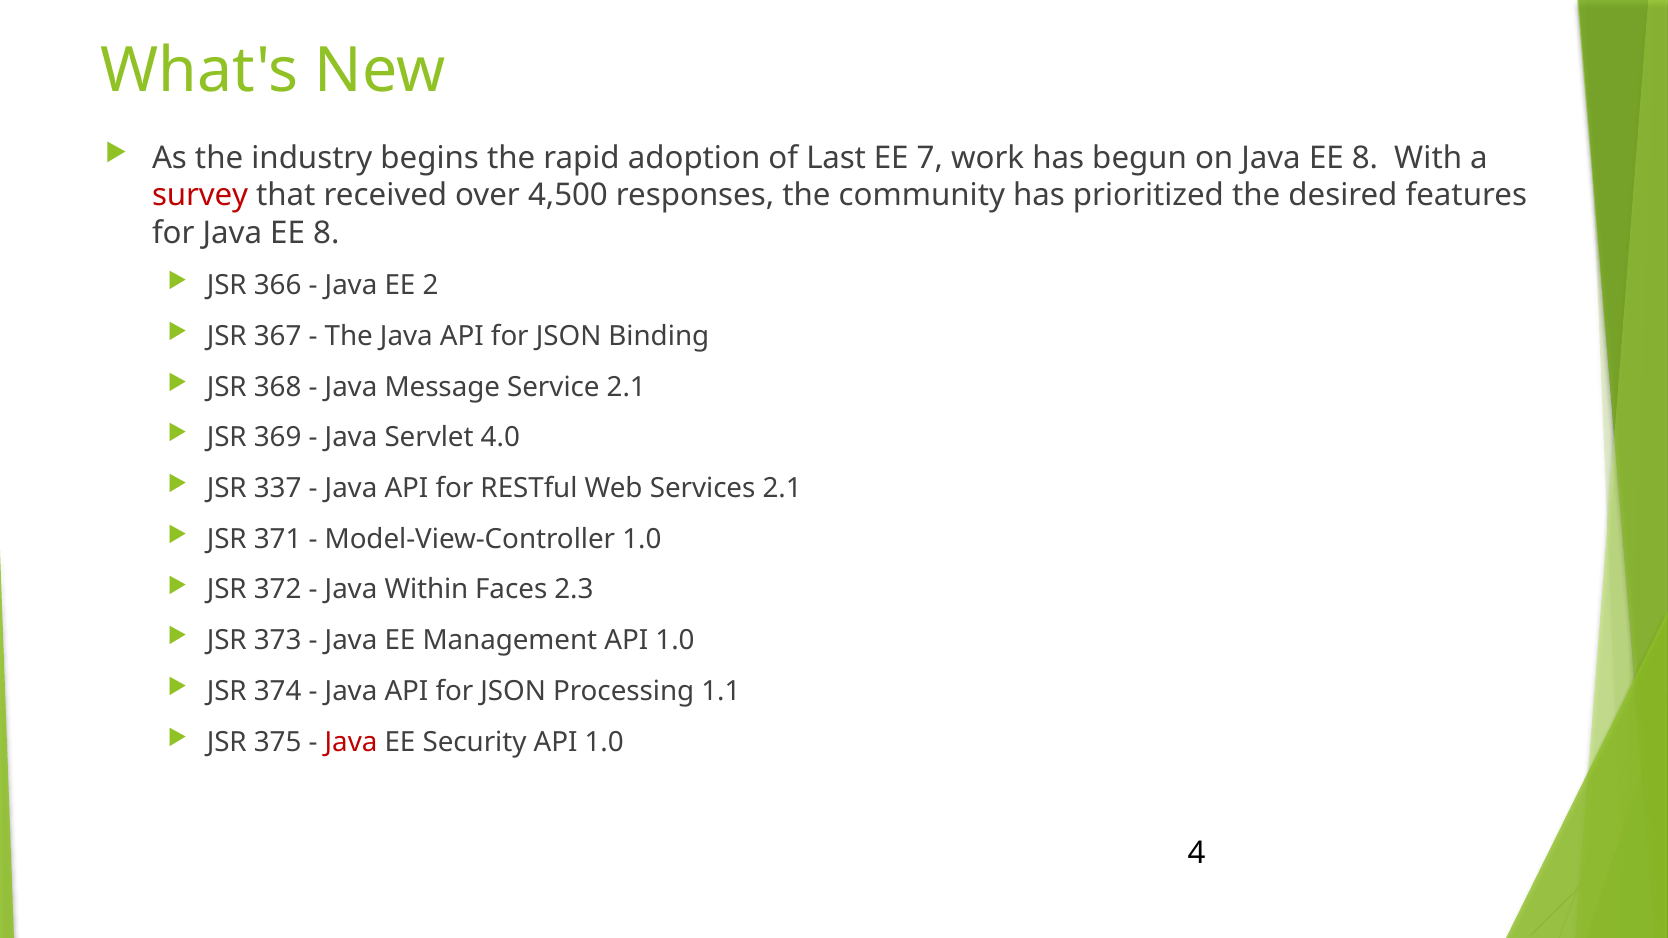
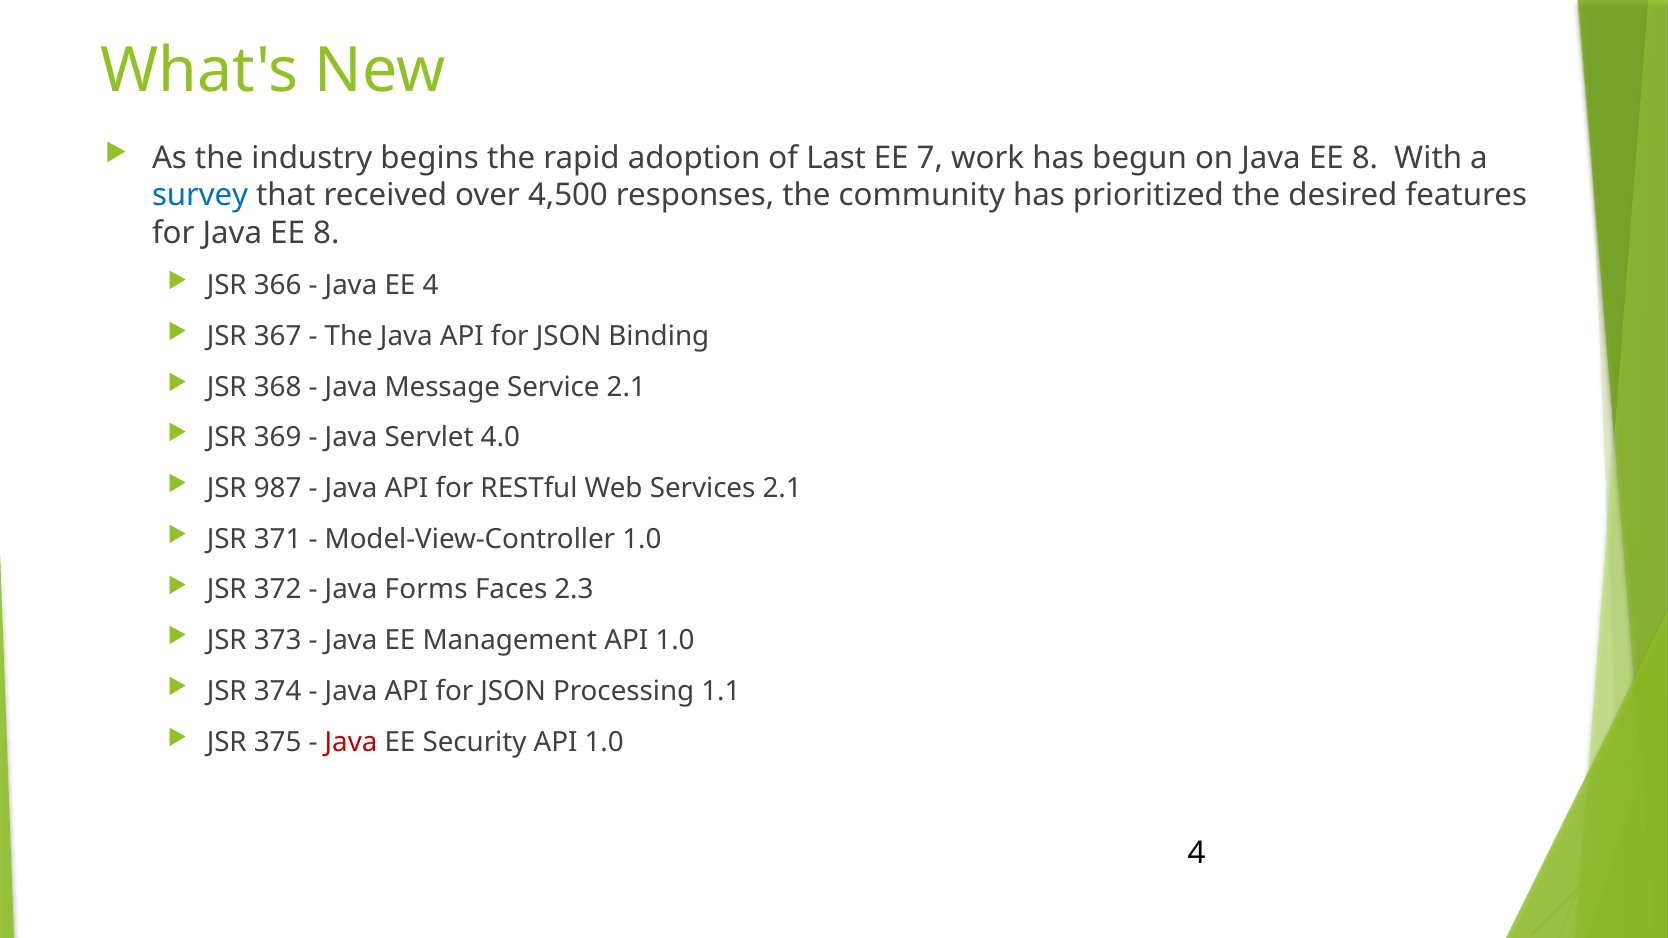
survey colour: red -> blue (200, 195)
EE 2: 2 -> 4 (431, 286)
337: 337 -> 987 (278, 488)
Within: Within -> Forms (426, 590)
